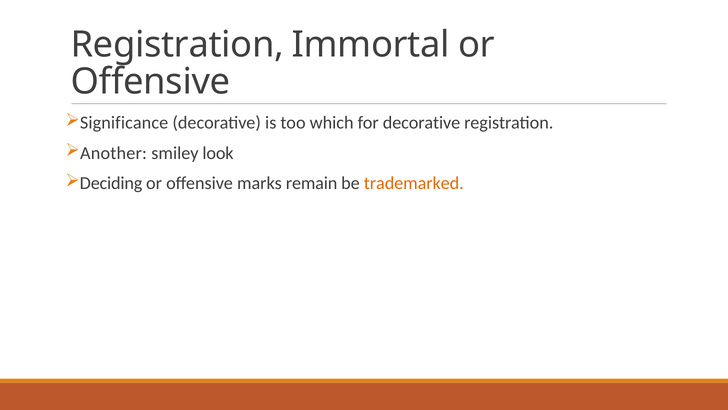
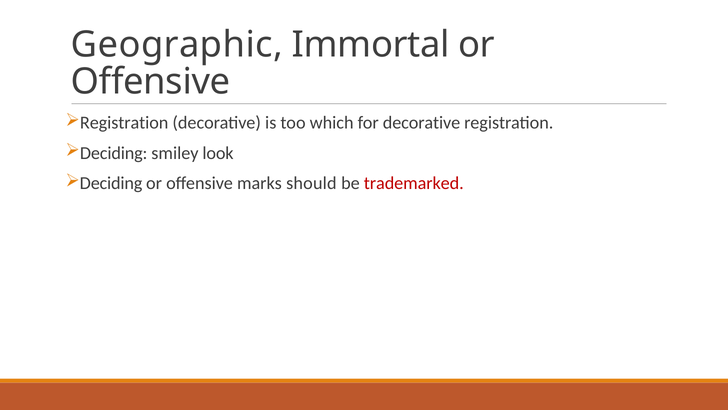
Registration: Registration -> Geographic (177, 44)
Significance: Significance -> Registration (124, 123)
Another: Another -> Deciding (114, 153)
remain: remain -> should (311, 183)
trademarked colour: orange -> red (414, 183)
